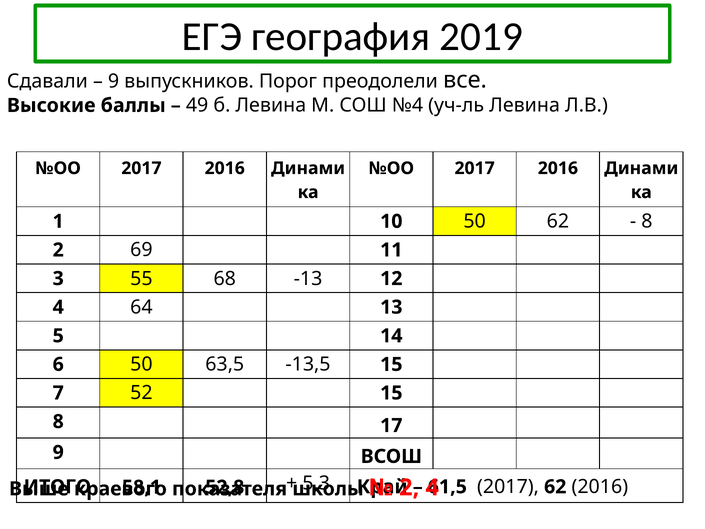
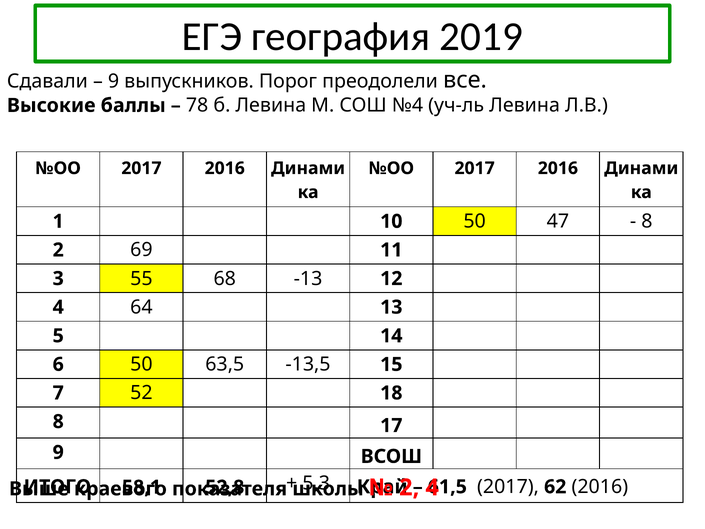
49: 49 -> 78 (197, 105)
50 62: 62 -> 47 (558, 221)
52 15: 15 -> 18 (391, 393)
